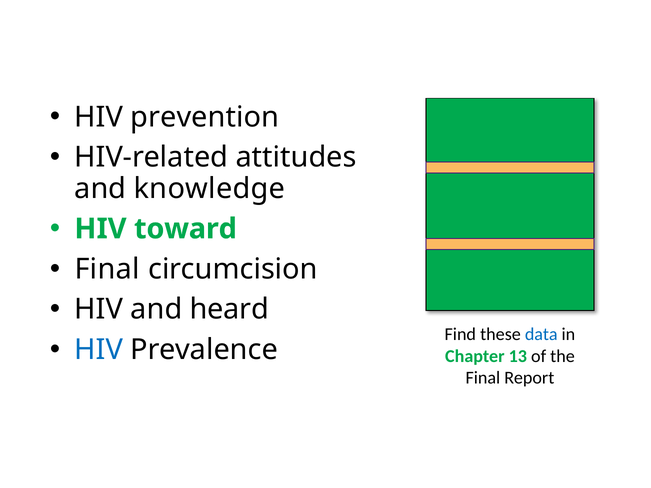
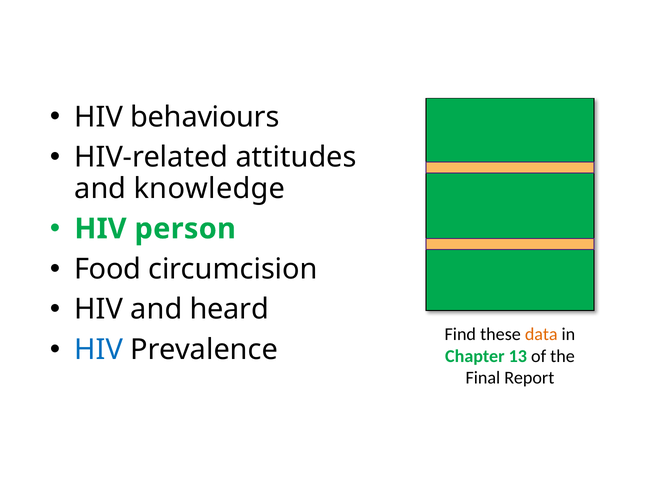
prevention: prevention -> behaviours (205, 117)
toward: toward -> person (185, 229)
Final: Final -> Food (108, 269)
data colour: blue -> orange (541, 335)
